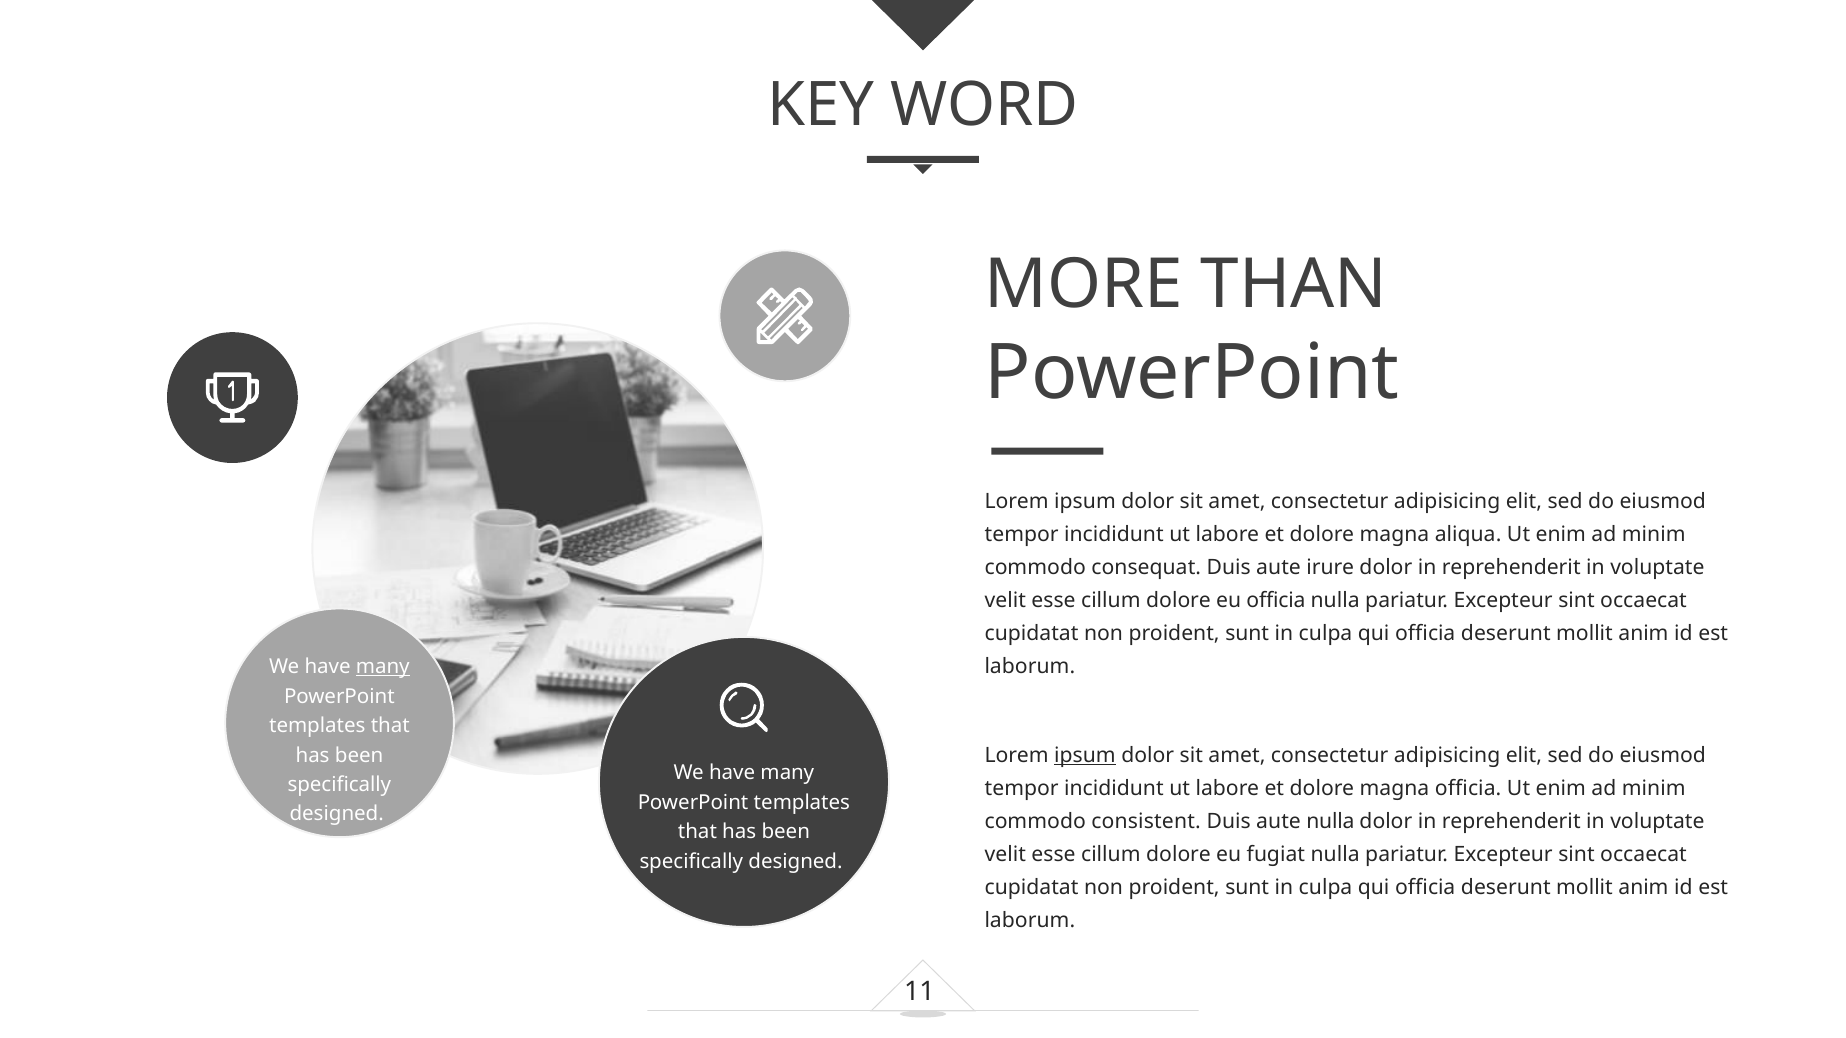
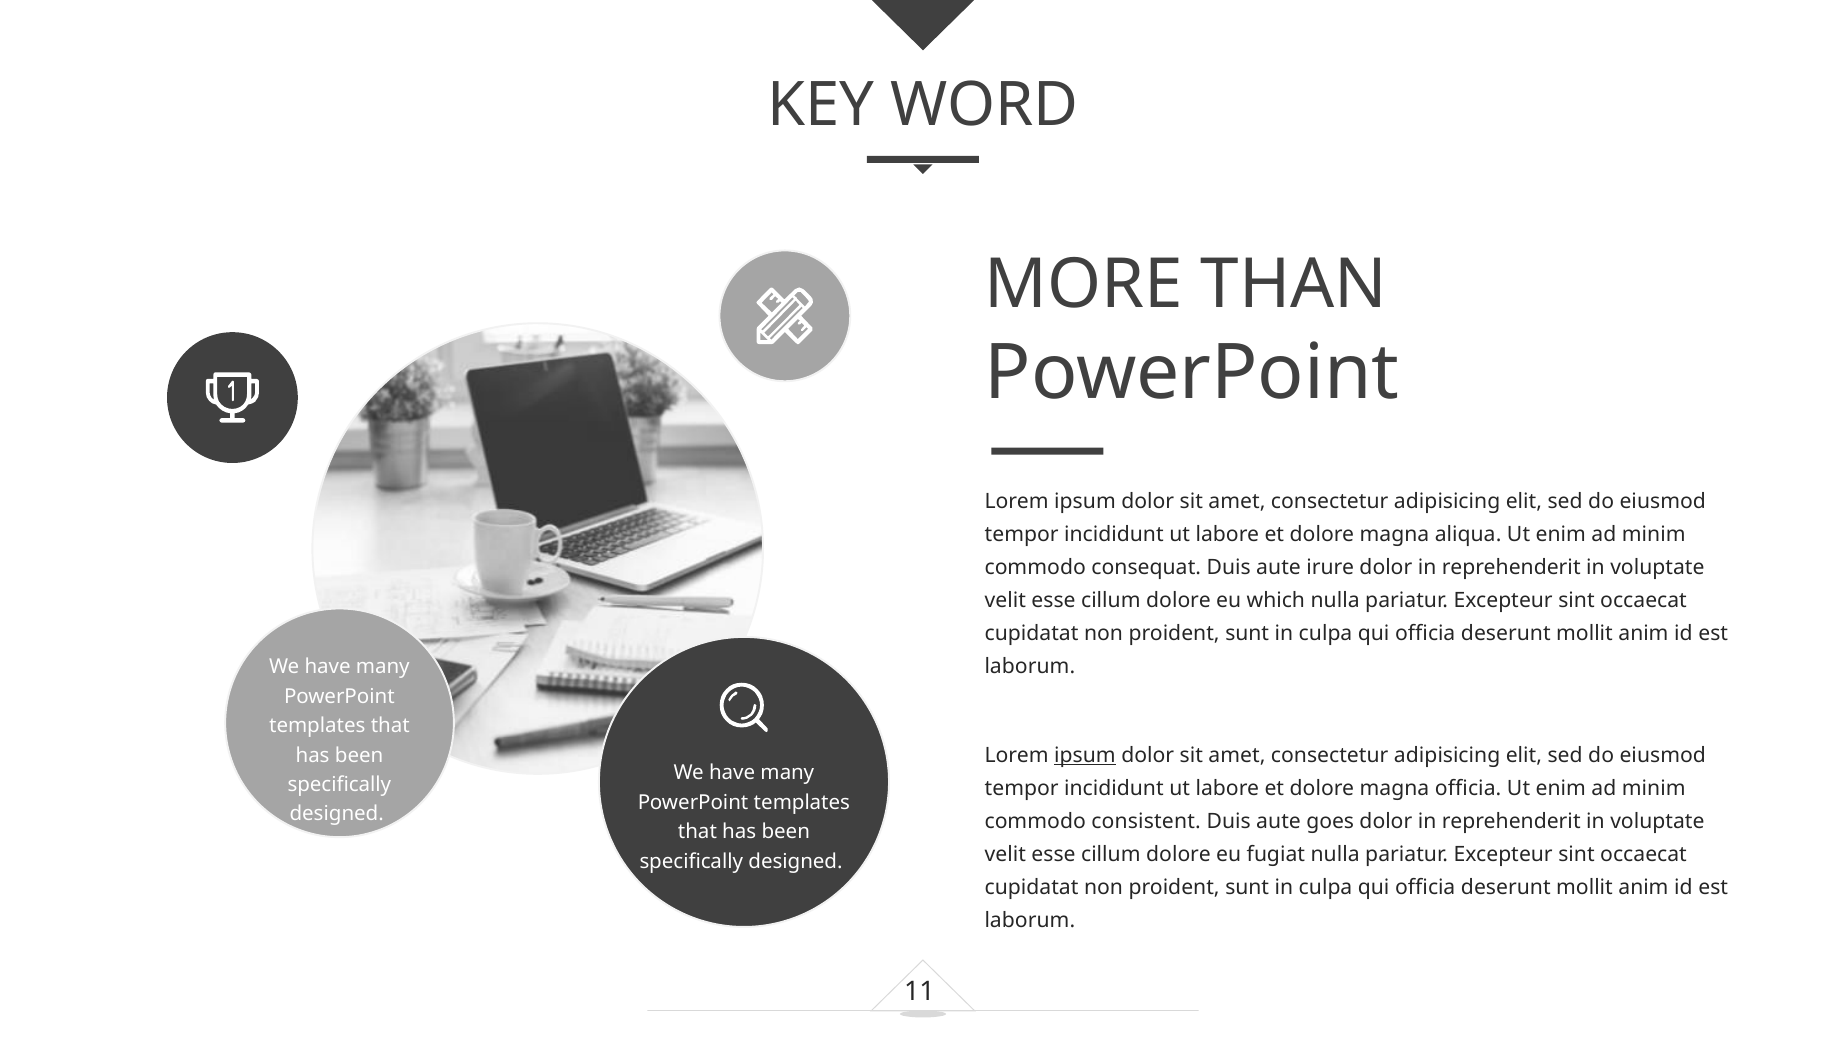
eu officia: officia -> which (1276, 601)
many underline: present -> none (383, 667)
aute nulla: nulla -> goes (1330, 822)
